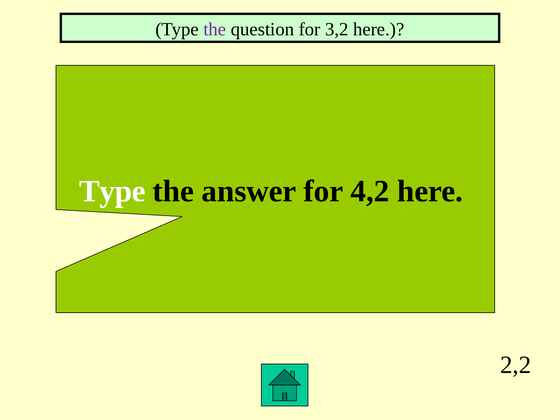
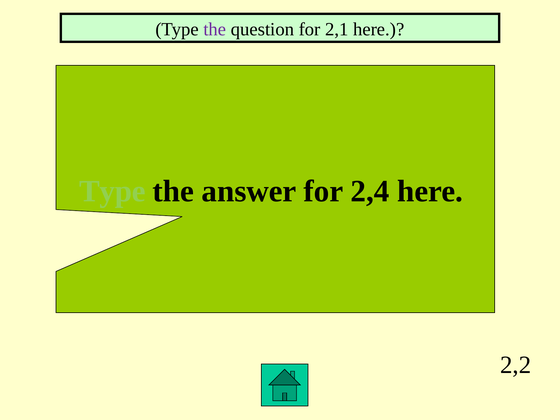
3,2: 3,2 -> 2,1 (337, 29)
Type colour: white -> light green (112, 191)
4,2: 4,2 -> 2,4 (370, 191)
